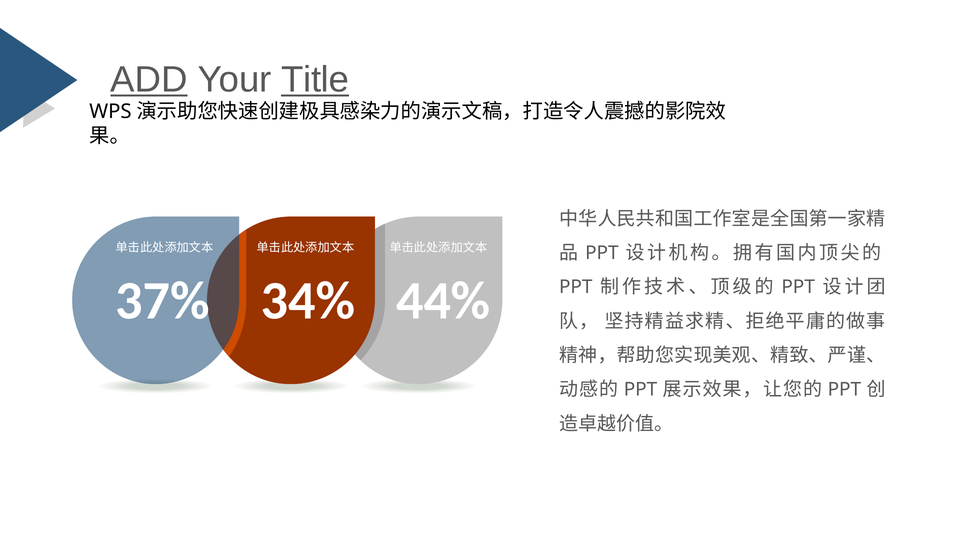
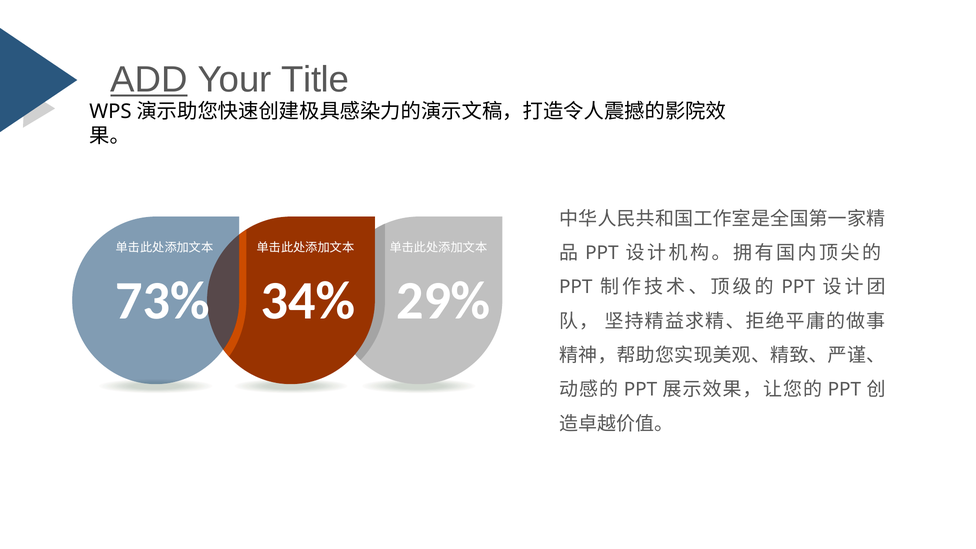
Title underline: present -> none (315, 80)
37%: 37% -> 73% (163, 301)
44%: 44% -> 29% (443, 301)
